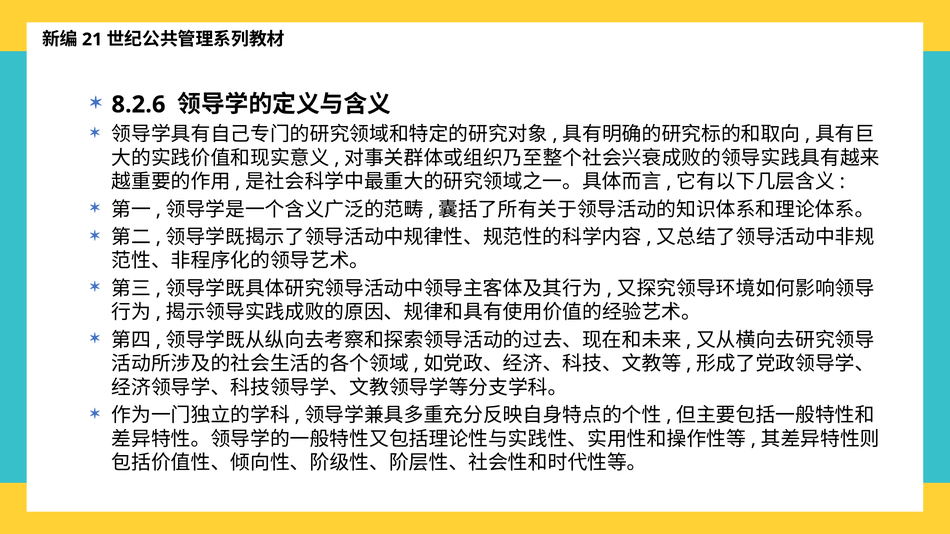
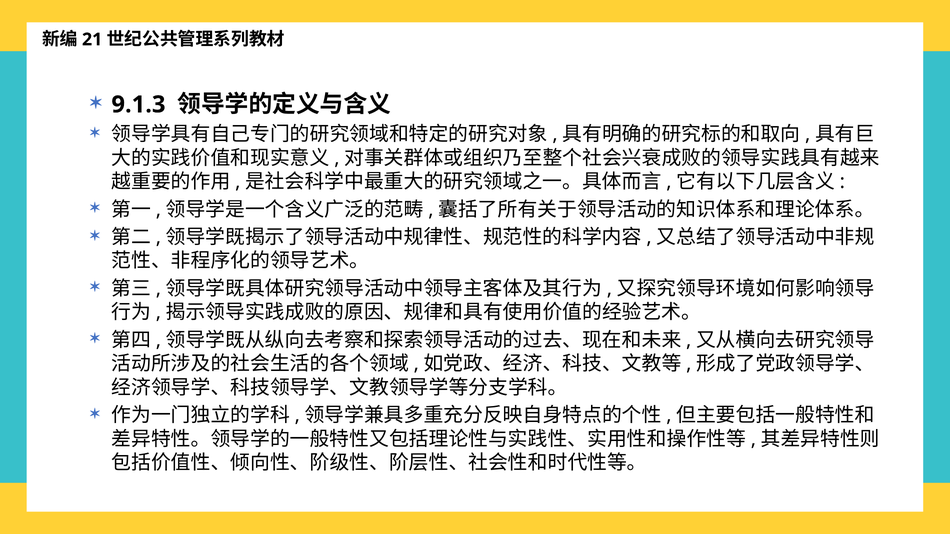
8.2.6: 8.2.6 -> 9.1.3 (138, 105)
